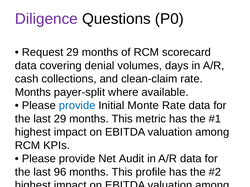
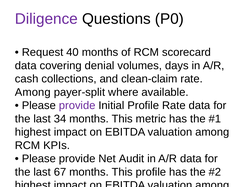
Request 29: 29 -> 40 (73, 52)
Months: Months -> Among (33, 92)
provide colour: blue -> purple (77, 106)
Initial Monte: Monte -> Profile (143, 106)
last 29: 29 -> 34 (60, 119)
96: 96 -> 67 (60, 172)
